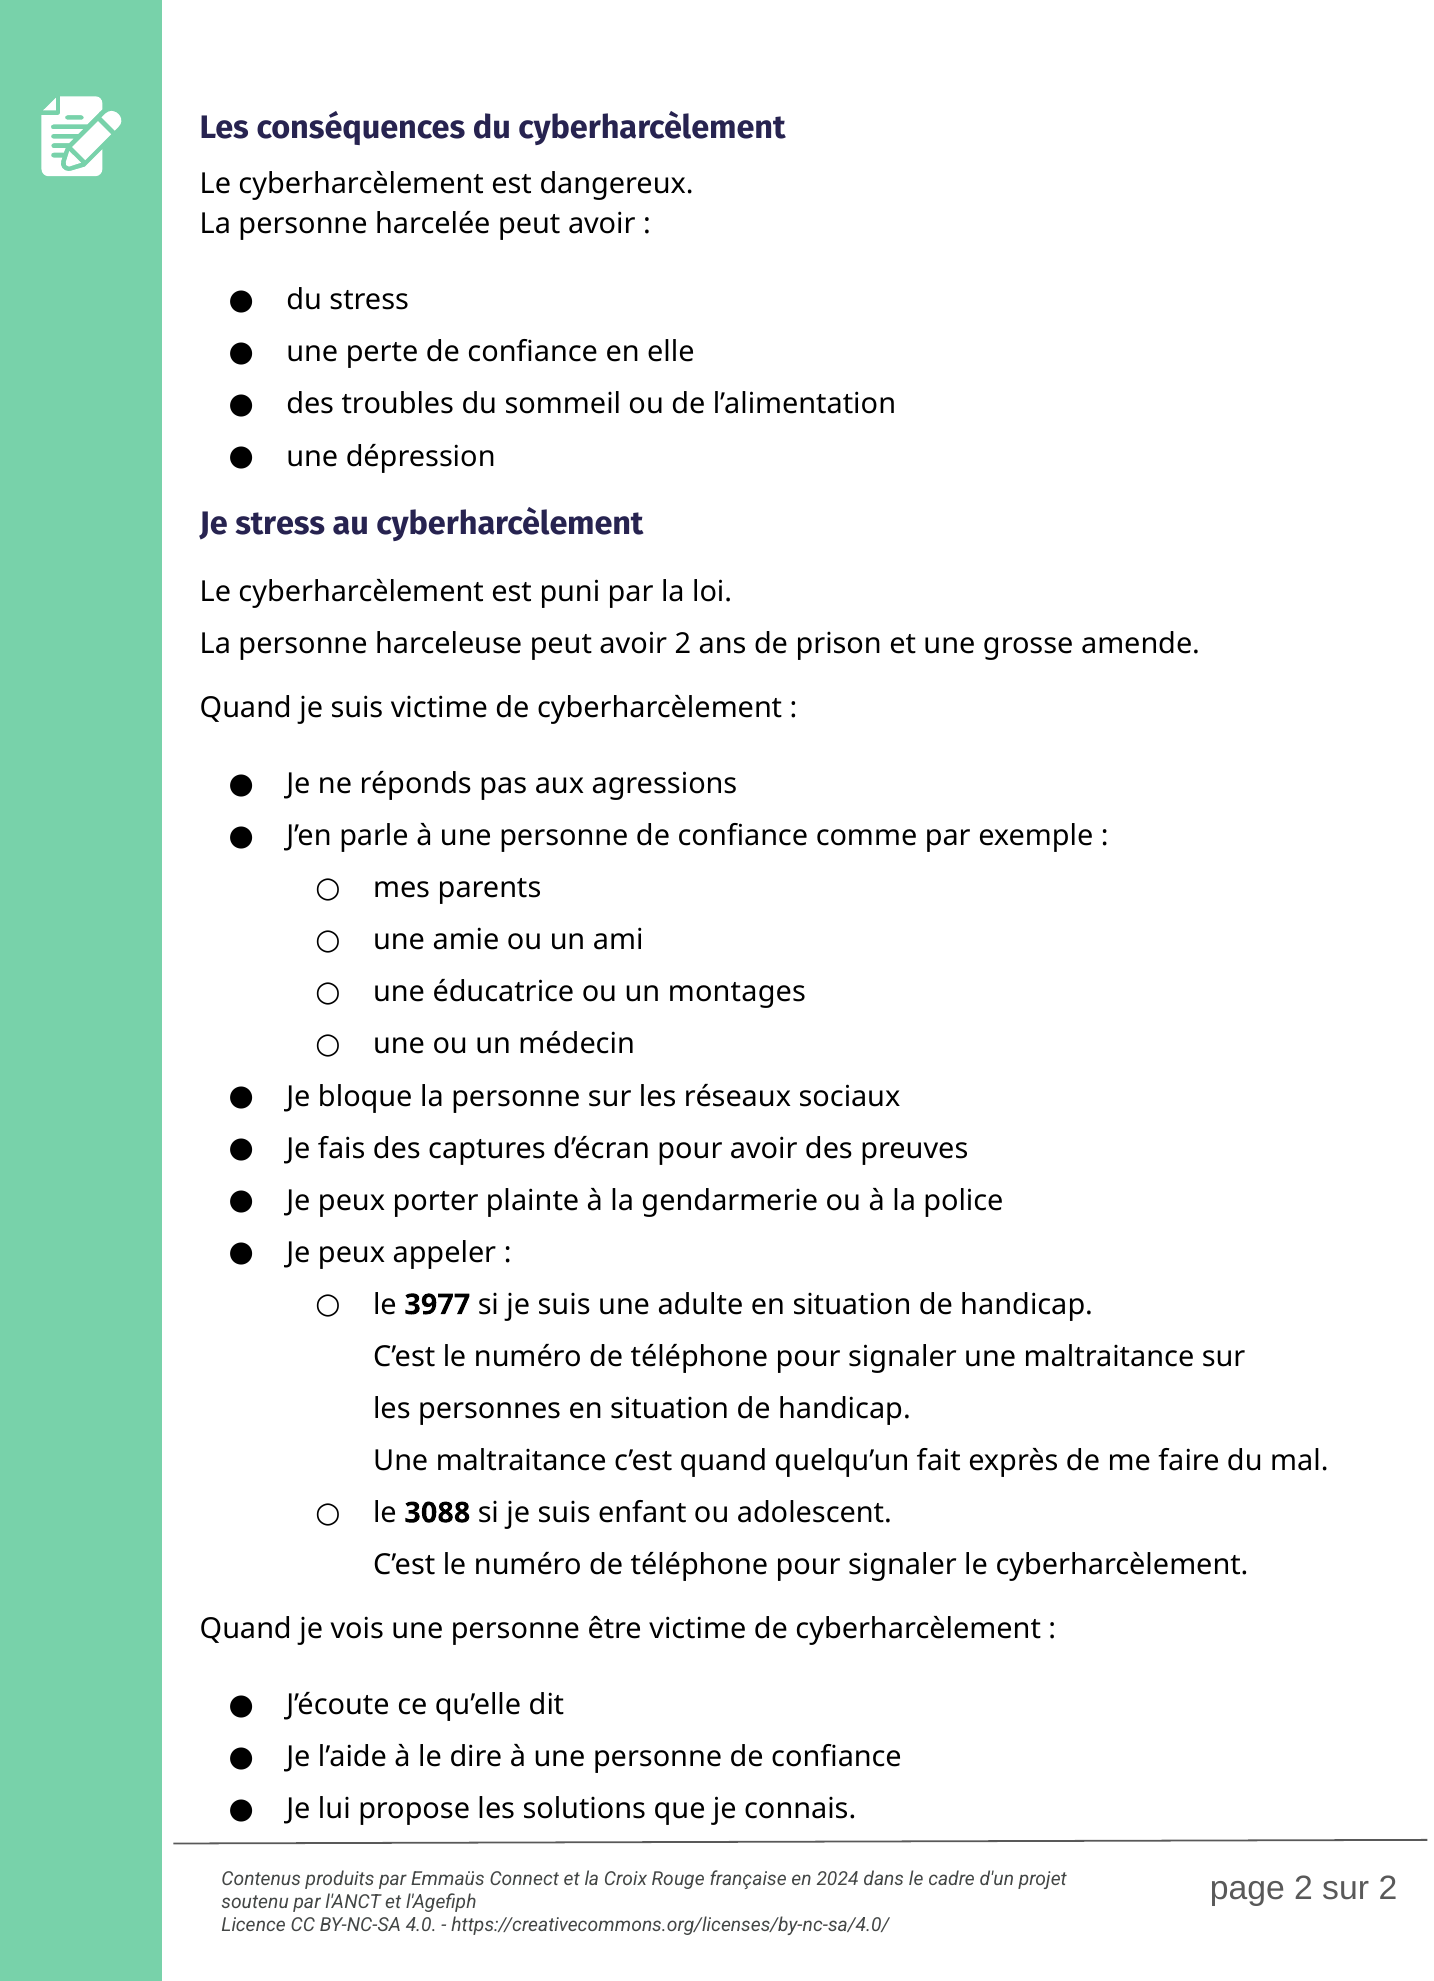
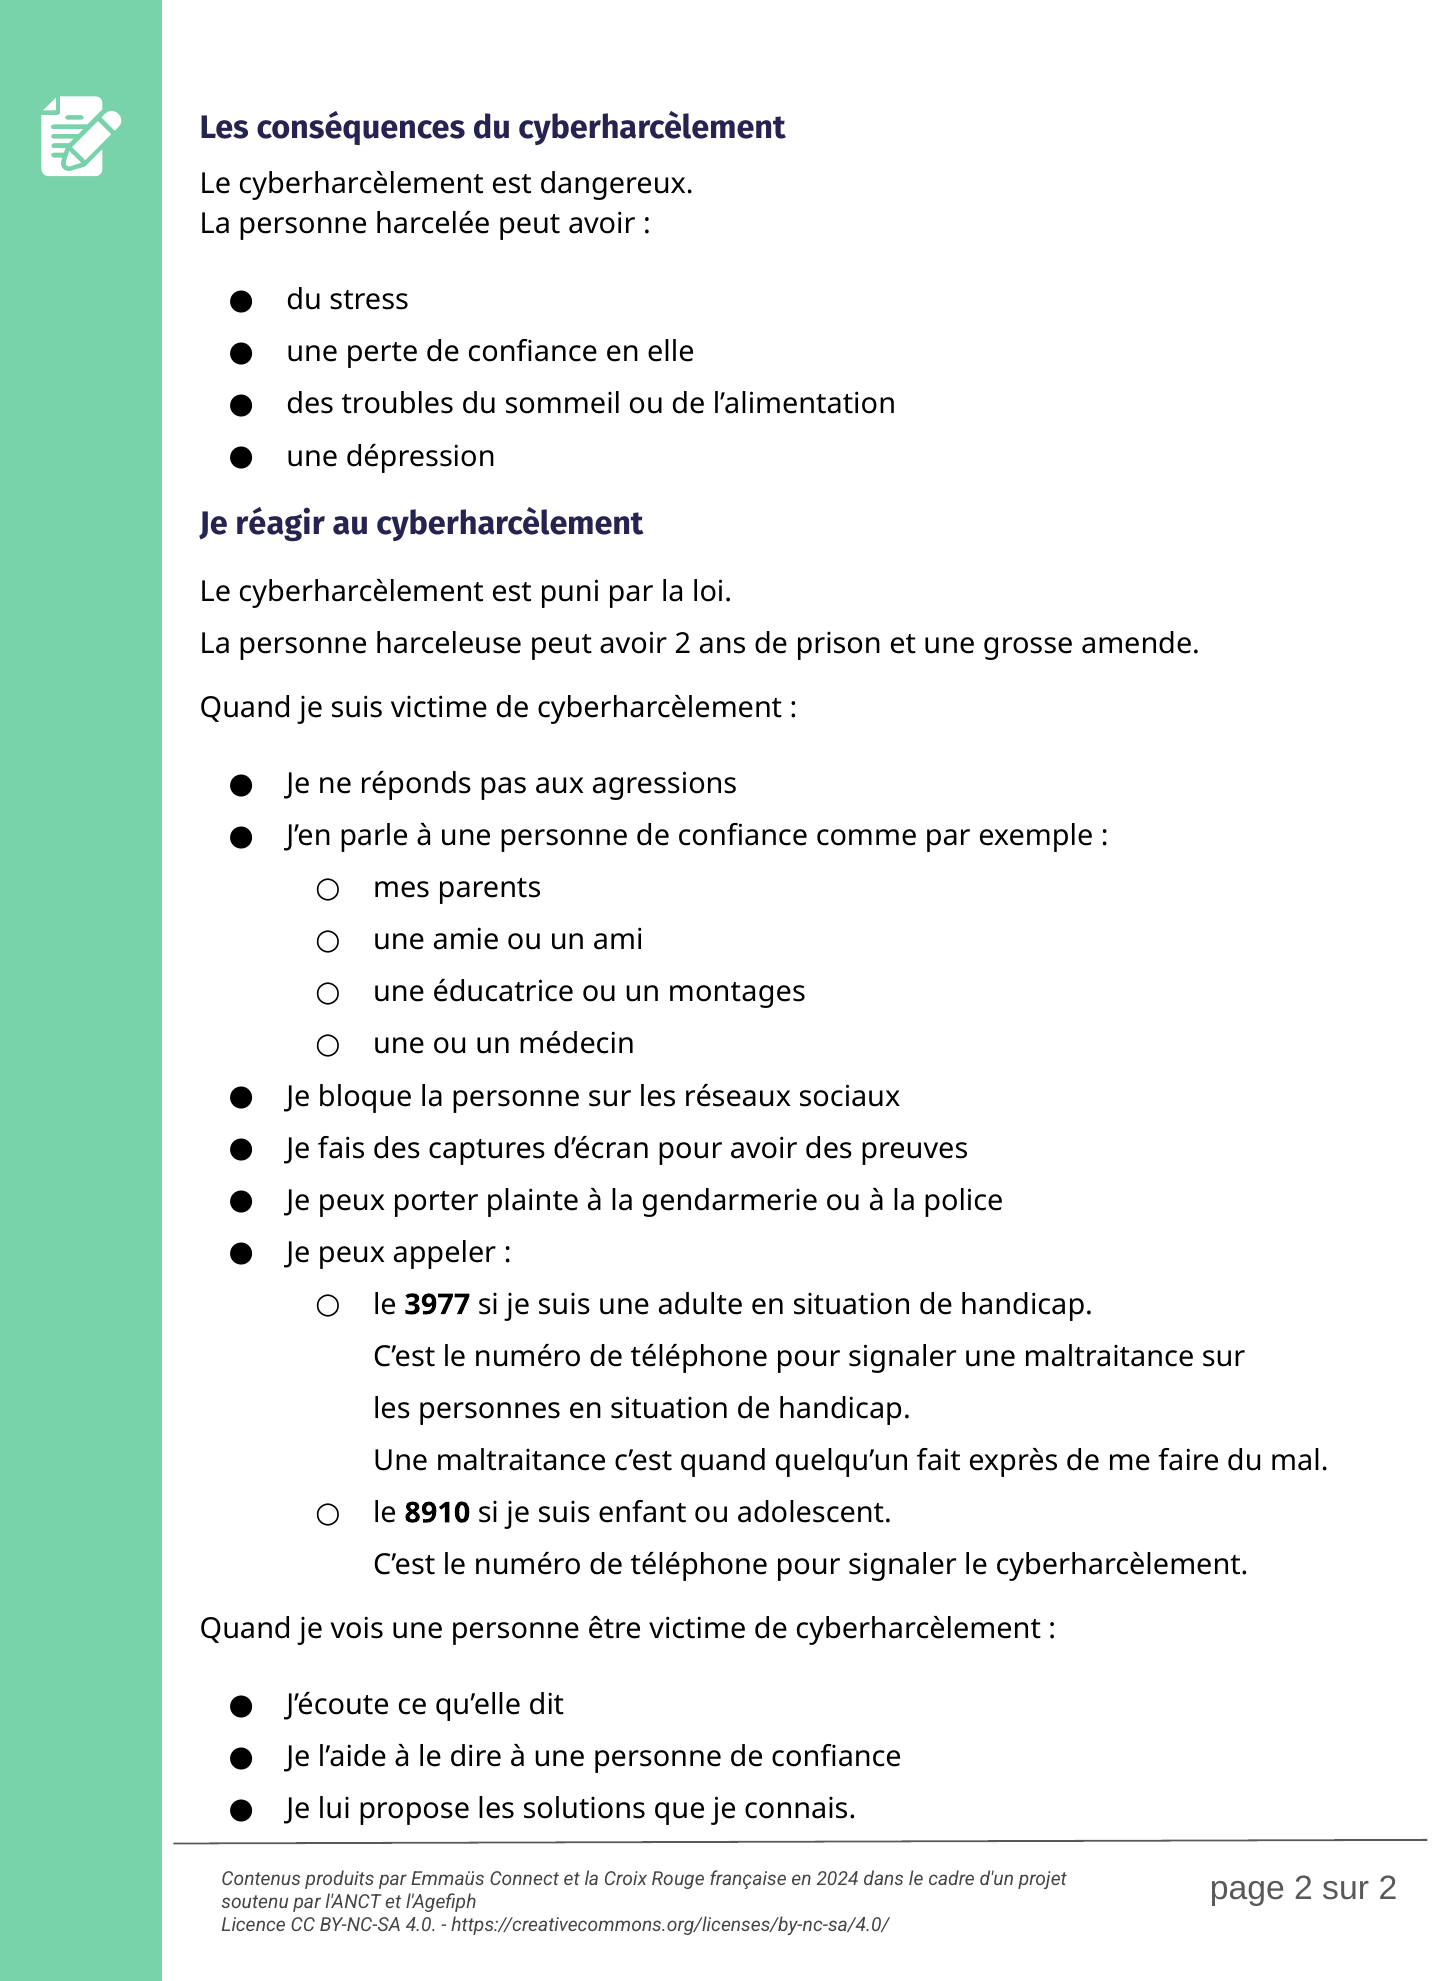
Je stress: stress -> réagir (280, 523)
3088: 3088 -> 8910 (437, 1512)
